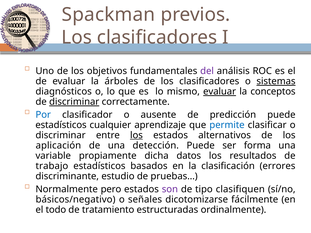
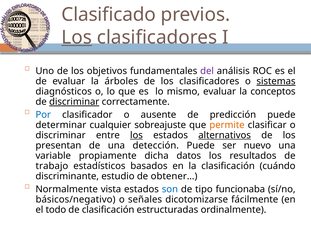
Spackman: Spackman -> Clasificado (109, 15)
Los underline: none -> present (77, 37)
evaluar underline: present -> none (220, 92)
estadísticos: estadísticos -> determinar (61, 125)
aprendizaje: aprendizaje -> sobreajuste (160, 125)
permite colour: blue -> orange (227, 125)
alternativos underline: none -> present (225, 135)
aplicación: aplicación -> presentan (58, 146)
forma: forma -> nuevo (257, 146)
errores: errores -> cuándo (278, 166)
pruebas…: pruebas… -> obtener… (174, 176)
pero: pero -> vista (111, 189)
son colour: purple -> blue (170, 189)
clasifiquen: clasifiquen -> funcionaba (240, 189)
de tratamiento: tratamiento -> clasificación (108, 210)
